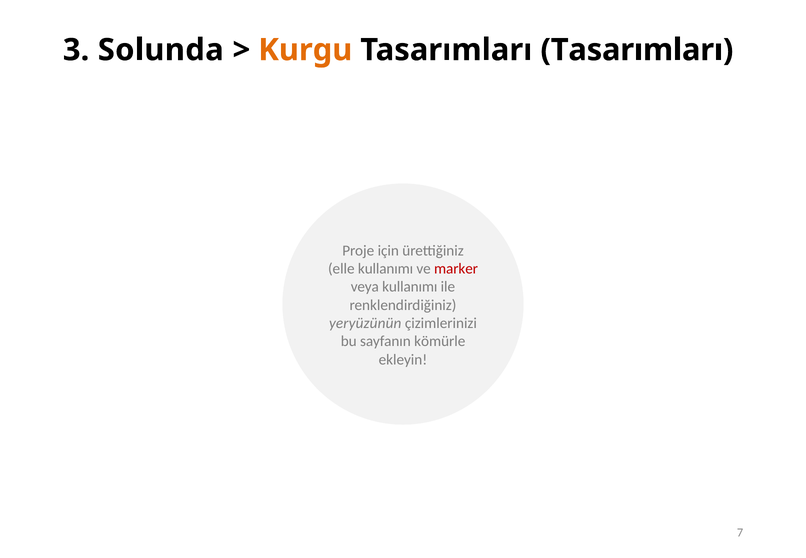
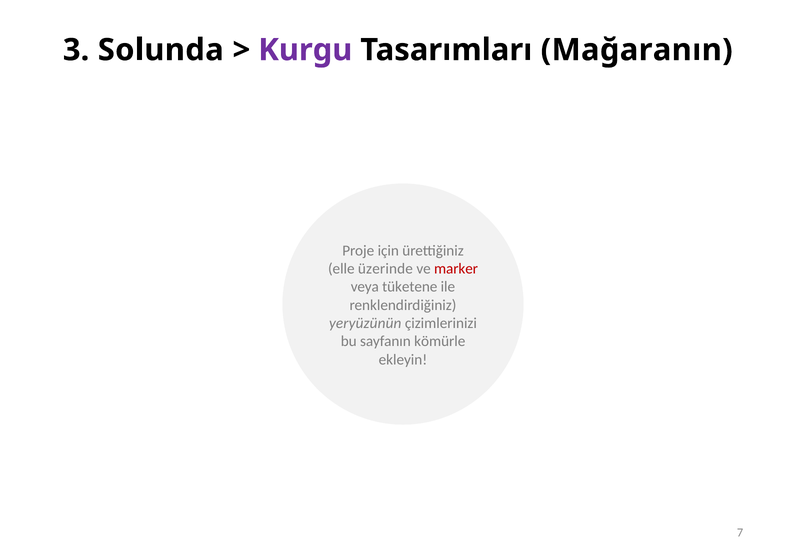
Kurgu colour: orange -> purple (305, 50)
Tasarımları Tasarımları: Tasarımları -> Mağaranın (637, 50)
elle kullanımı: kullanımı -> üzerinde (385, 269)
veya kullanımı: kullanımı -> tüketene (410, 287)
